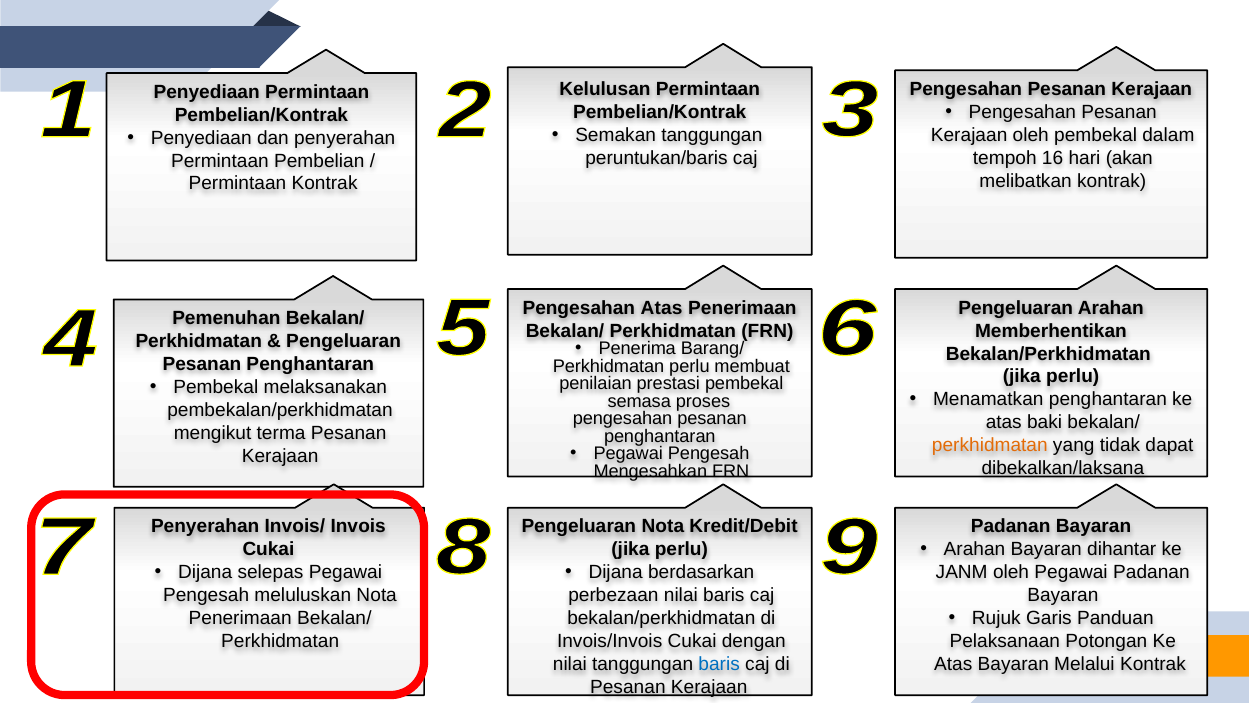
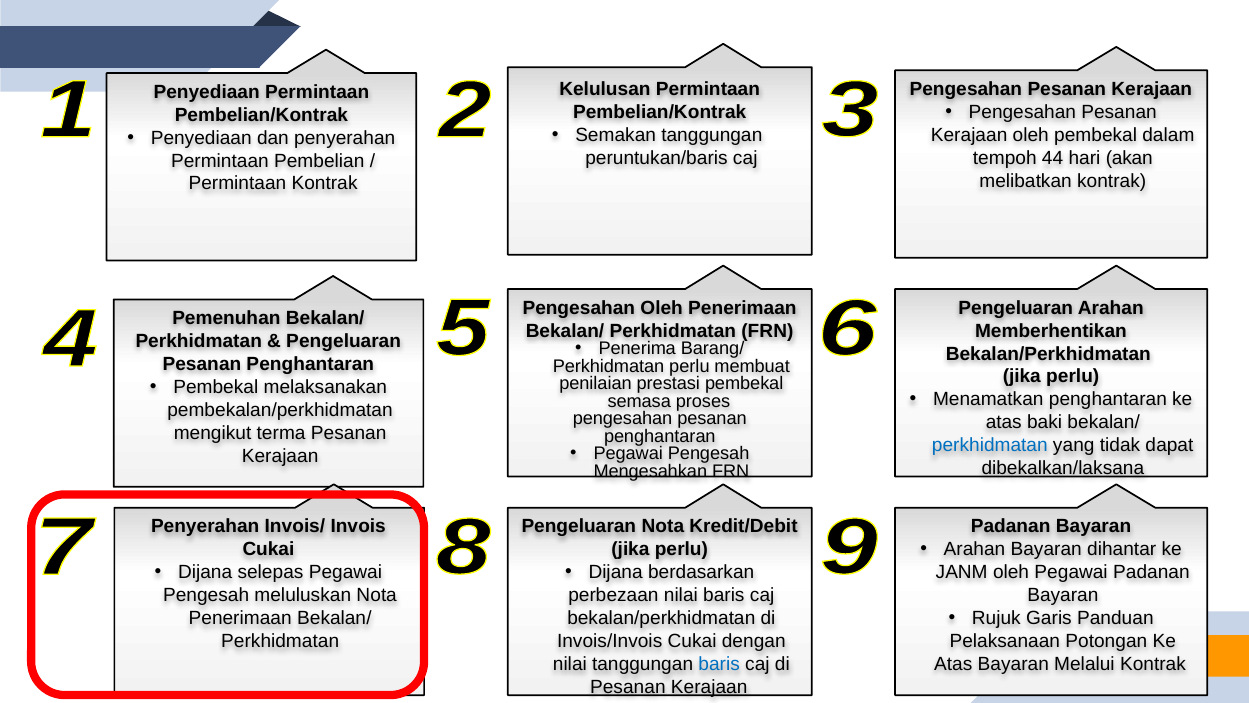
tempoh 16: 16 -> 44 (1053, 158)
Pengesahan Atas: Atas -> Oleh (662, 308)
perkhidmatan colour: orange -> blue (990, 445)
